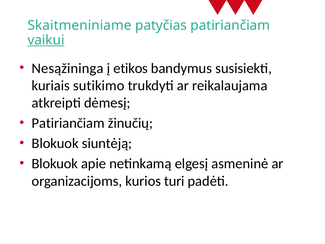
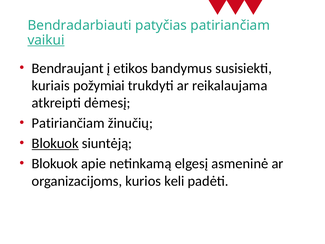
Skaitmeniniame: Skaitmeniniame -> Bendradarbiauti (80, 25)
Nesąžininga: Nesąžininga -> Bendraujant (68, 68)
sutikimo: sutikimo -> požymiai (99, 86)
Blokuok underline: none -> present (55, 143)
turi: turi -> keli (174, 181)
